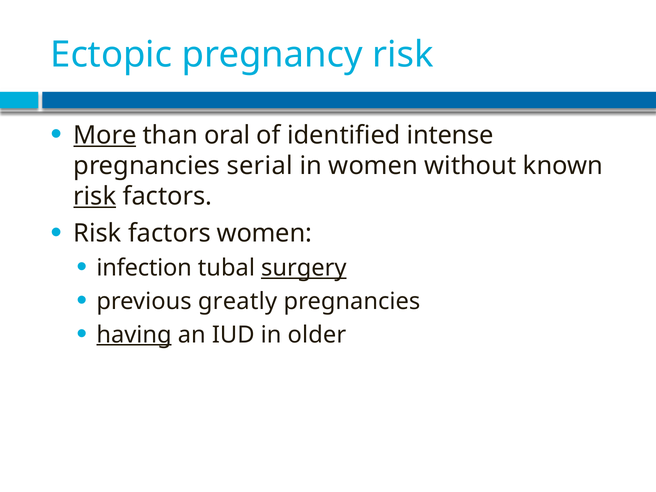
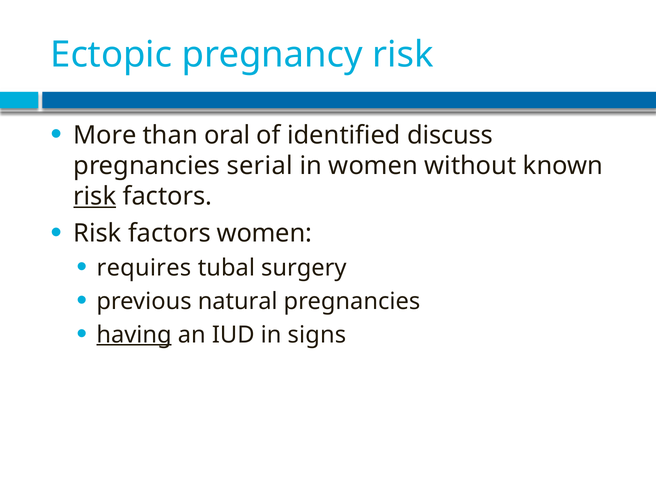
More underline: present -> none (105, 135)
intense: intense -> discuss (450, 135)
infection: infection -> requires (144, 268)
surgery underline: present -> none (304, 268)
greatly: greatly -> natural (238, 301)
older: older -> signs (317, 335)
